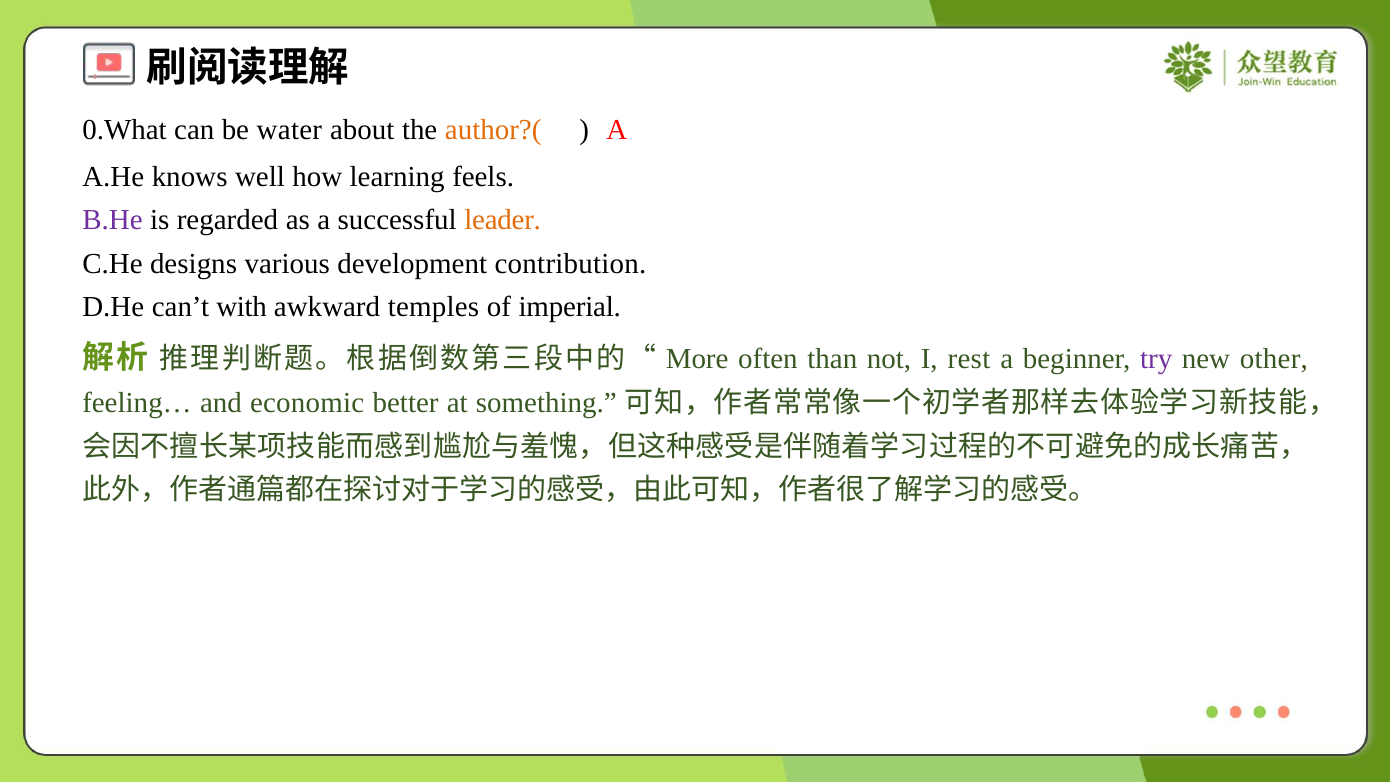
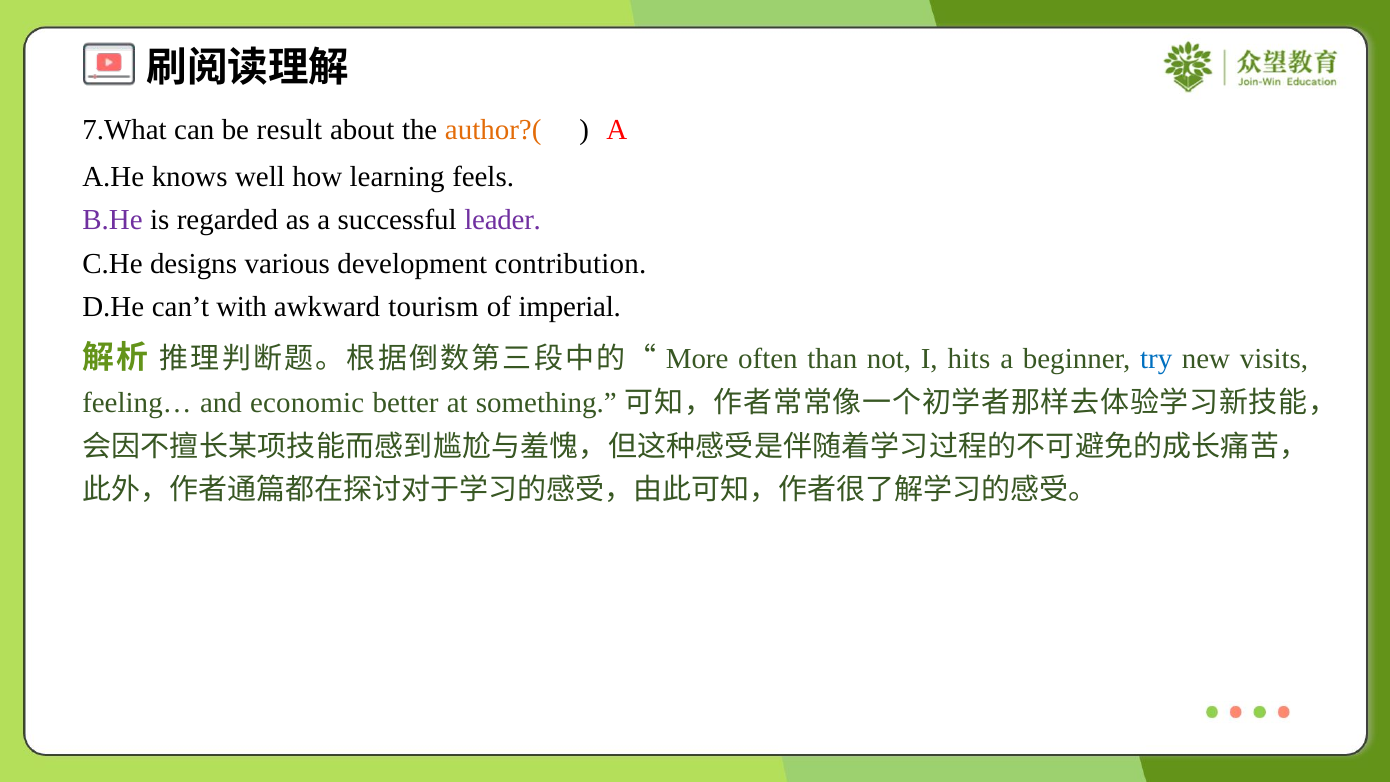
0.What: 0.What -> 7.What (125, 130)
water: water -> result (289, 130)
leader colour: orange -> purple (503, 220)
temples: temples -> tourism (433, 307)
rest: rest -> hits (969, 359)
try colour: purple -> blue (1156, 359)
other: other -> visits (1274, 359)
